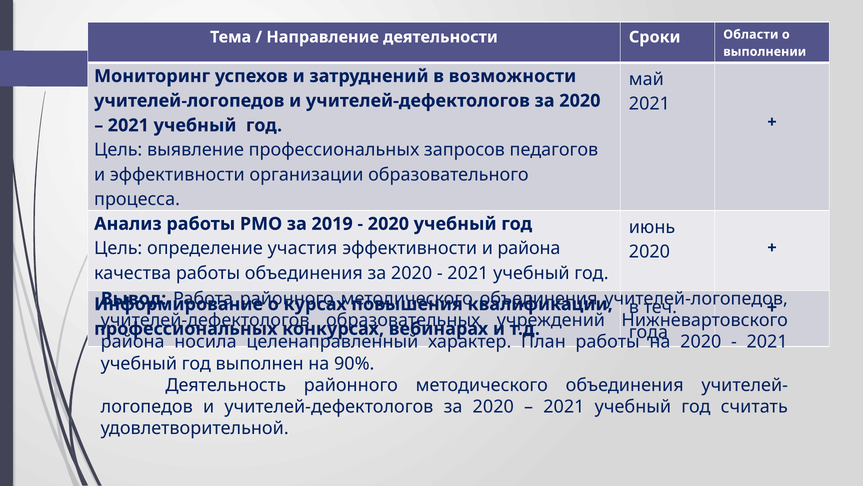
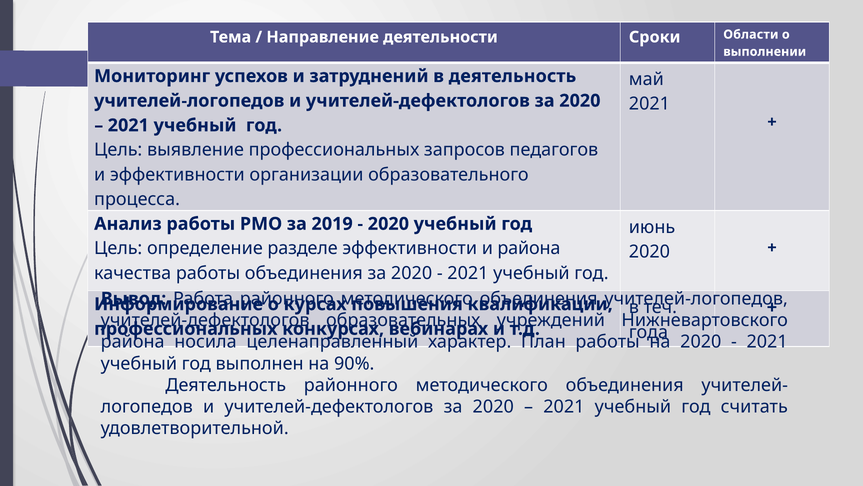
в возможности: возможности -> деятельность (512, 76)
участия: участия -> разделе (303, 248)
